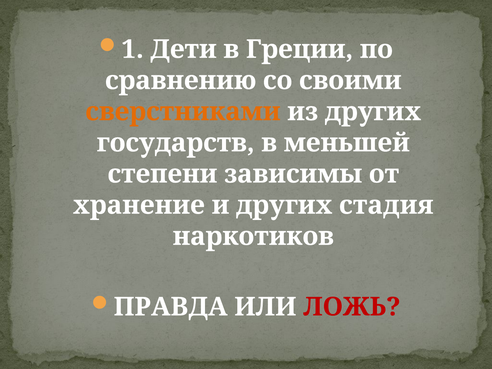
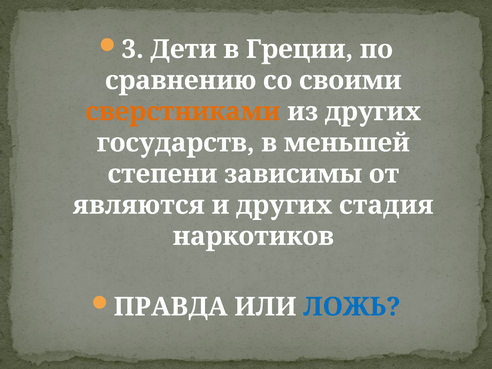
1: 1 -> 3 (133, 49)
хранение: хранение -> являются (139, 205)
ЛОЖЬ colour: red -> blue (352, 307)
